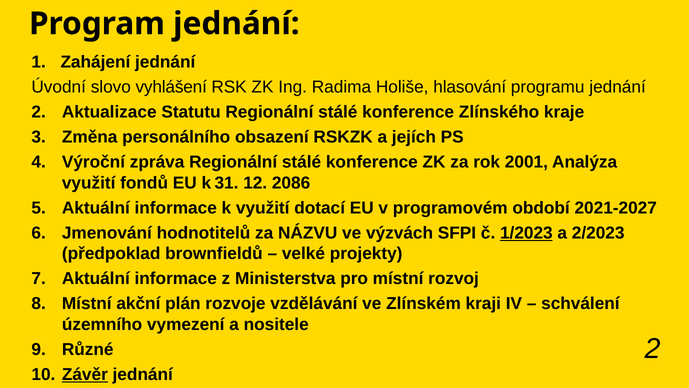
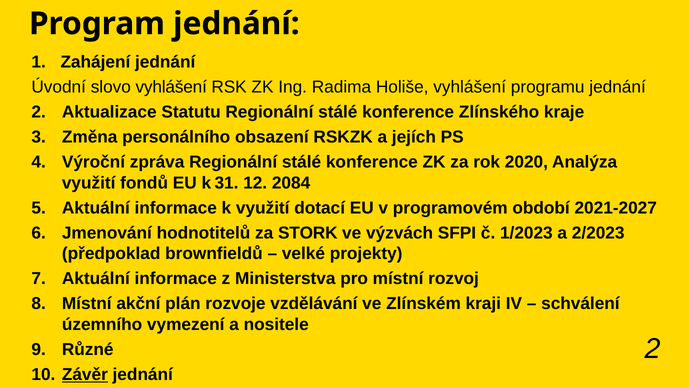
Holiše hlasování: hlasování -> vyhlášení (470, 87)
2001: 2001 -> 2020 (526, 162)
2086: 2086 -> 2084 (291, 183)
NÁZVU: NÁZVU -> STORK (308, 233)
1/2023 underline: present -> none (526, 233)
